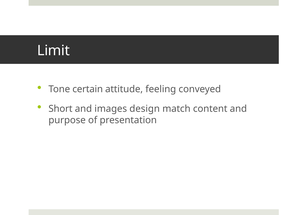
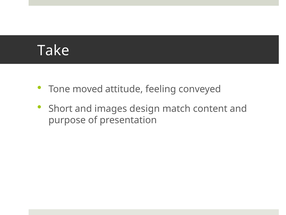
Limit: Limit -> Take (53, 50)
certain: certain -> moved (88, 89)
